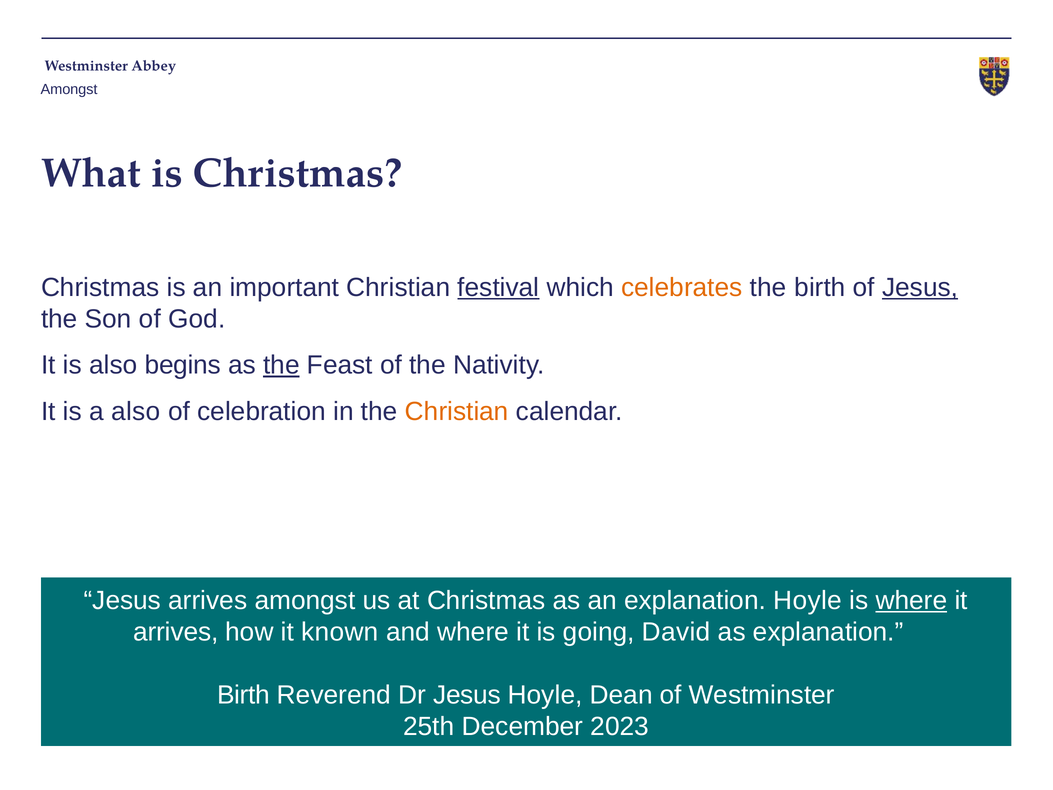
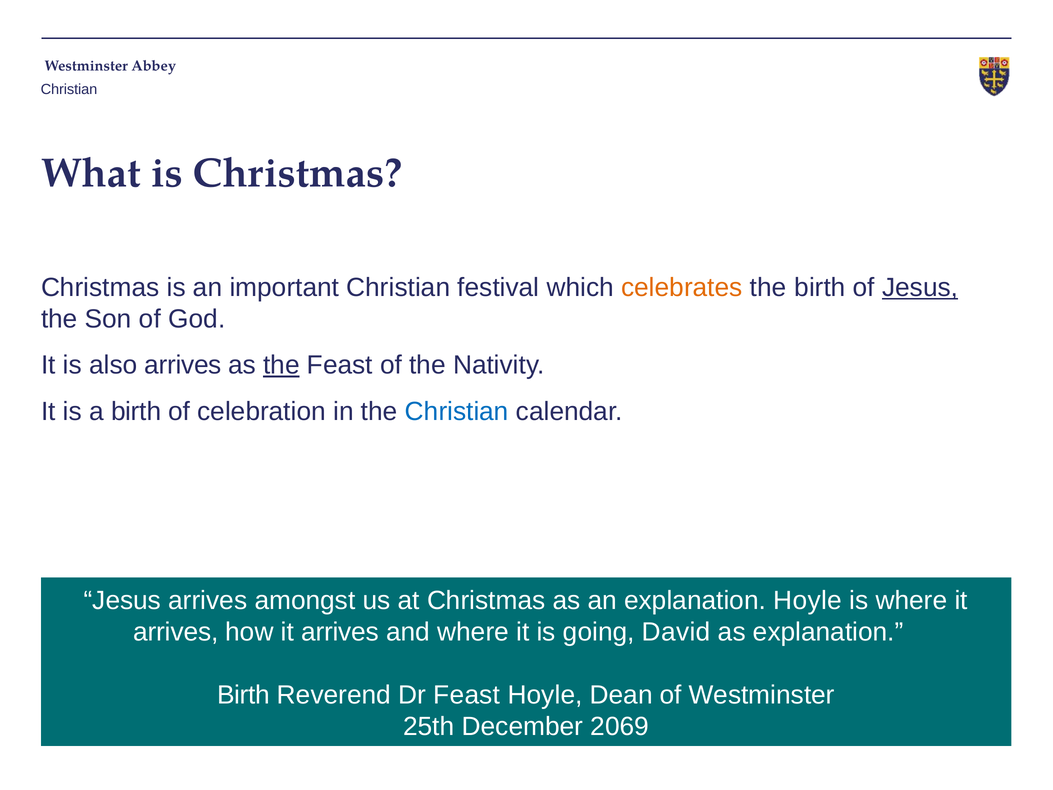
Amongst: Amongst -> Christian (69, 89)
festival underline: present -> none (498, 287)
also begins: begins -> arrives (183, 365)
a also: also -> birth (136, 411)
Christian colour: orange -> blue (457, 411)
where underline: present -> none (911, 600)
how it known: known -> arrives (340, 632)
Dr Jesus: Jesus -> Feast (467, 695)
2023: 2023 -> 2069 (620, 727)
